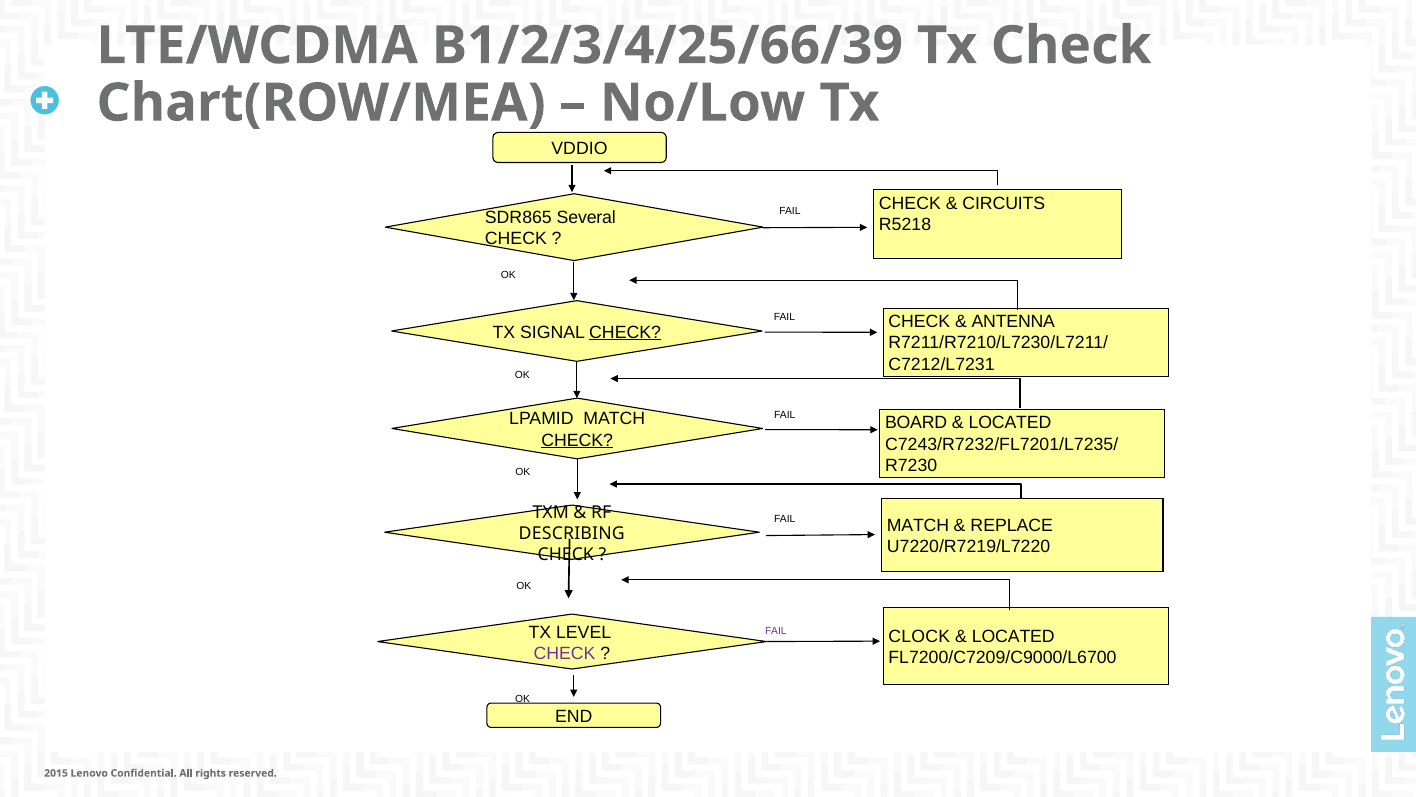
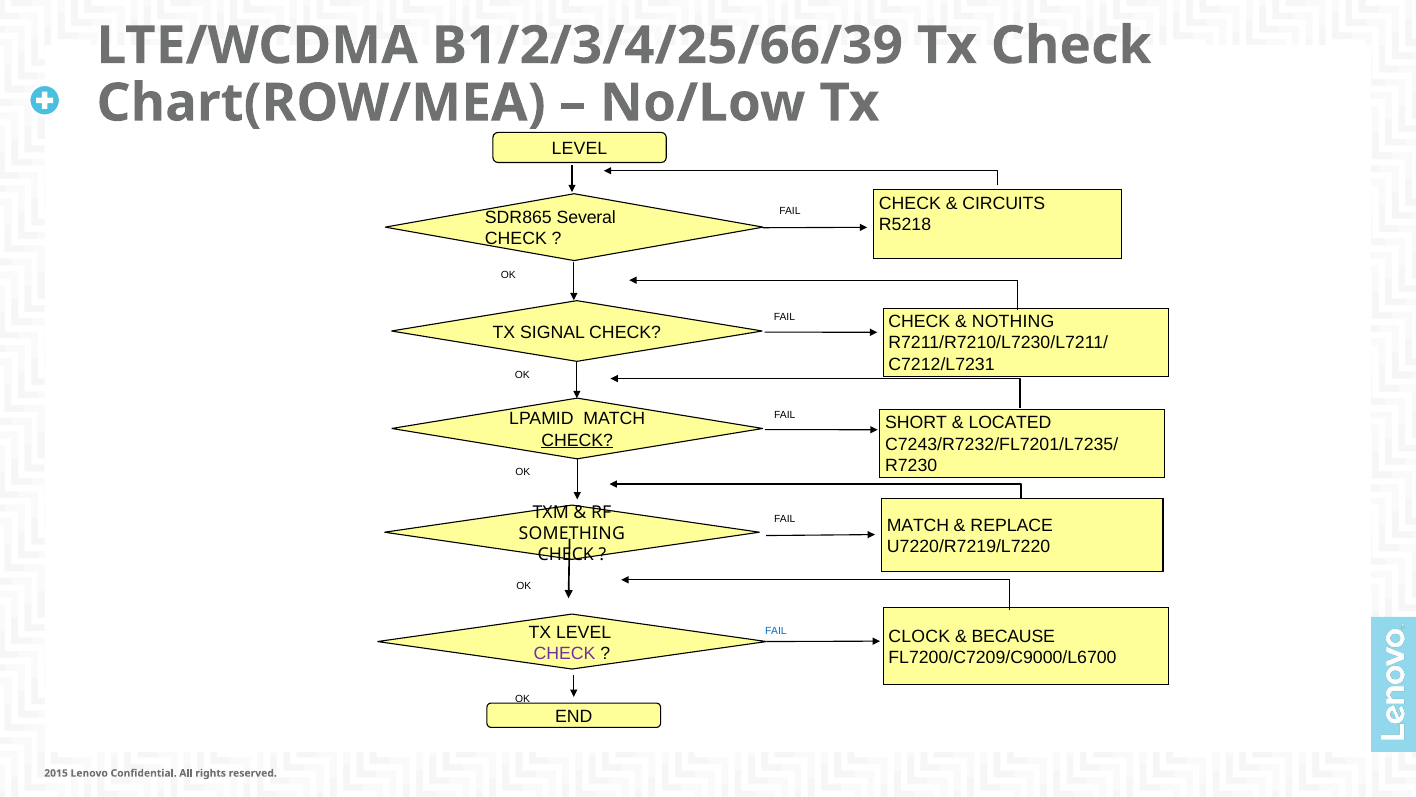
VDDIO: VDDIO -> LEVEL (579, 149)
ANTENNA: ANTENNA -> NOTHING (1013, 322)
CHECK underline: present -> none (625, 332)
BOARD: BOARD -> SHORT (916, 423)
DESCRIBING: DESCRIBING -> SOMETHING (572, 533)
FAIL colour: purple -> blue (776, 631)
LOCATED: LOCATED -> BECAUSE (1013, 636)
